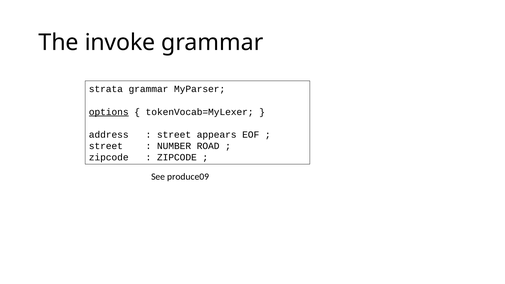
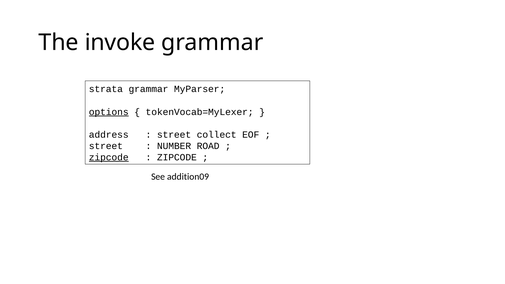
appears: appears -> collect (217, 135)
zipcode underline: none -> present (109, 157)
produce09: produce09 -> addition09 (188, 177)
